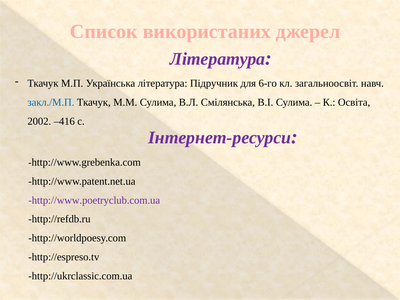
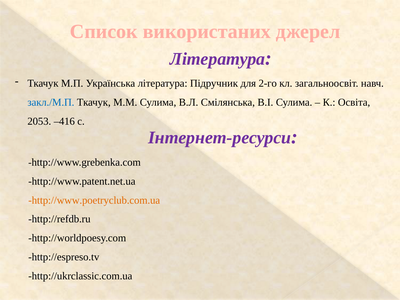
6-го: 6-го -> 2-го (268, 83)
2002: 2002 -> 2053 (39, 121)
http://www.poetryclub.com.ua colour: purple -> orange (94, 200)
